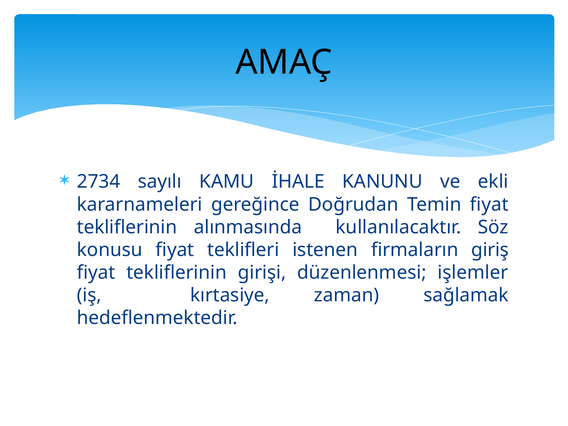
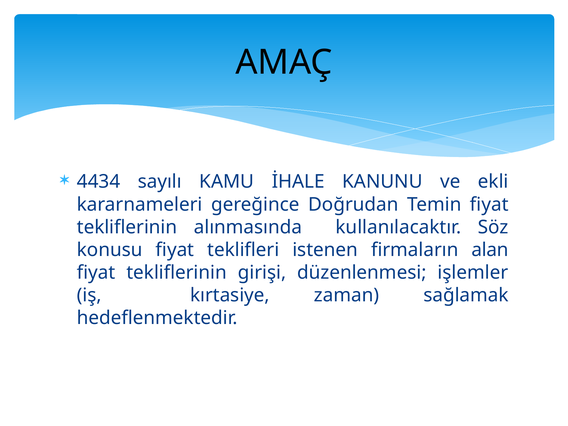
2734: 2734 -> 4434 (99, 182)
giriş: giriş -> alan (490, 250)
